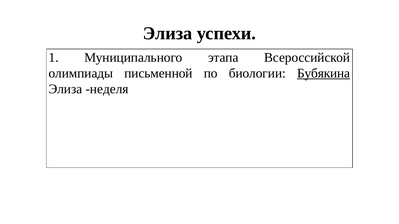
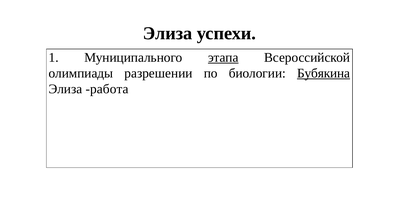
этапа underline: none -> present (223, 58)
письменной: письменной -> разрешении (158, 73)
неделя: неделя -> работа (107, 89)
